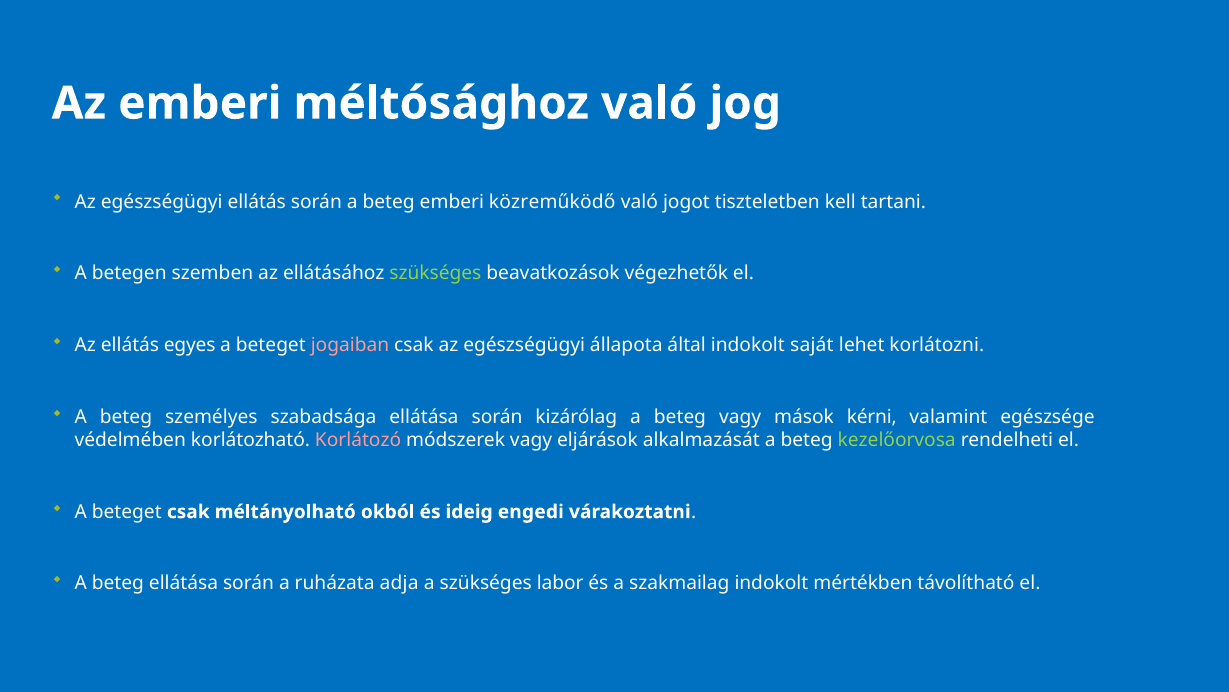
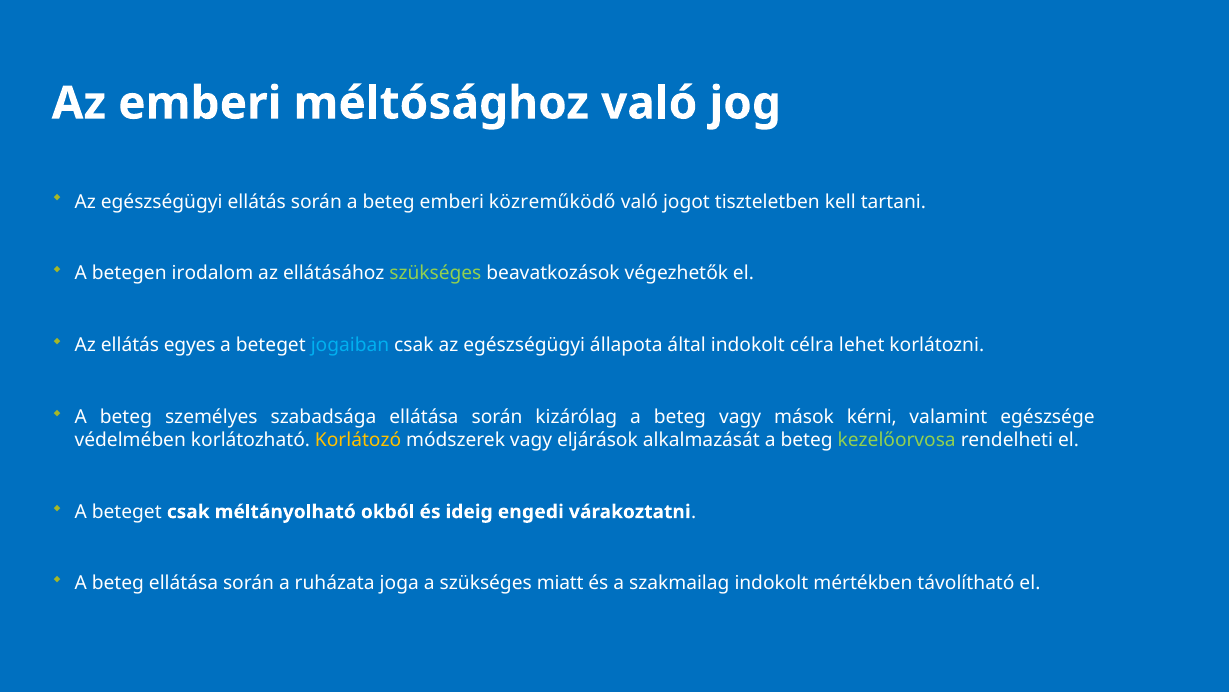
szemben: szemben -> irodalom (212, 273)
jogaiban colour: pink -> light blue (350, 345)
saját: saját -> célra (812, 345)
Korlátozó colour: pink -> yellow (358, 440)
adja: adja -> joga (399, 583)
labor: labor -> miatt (560, 583)
